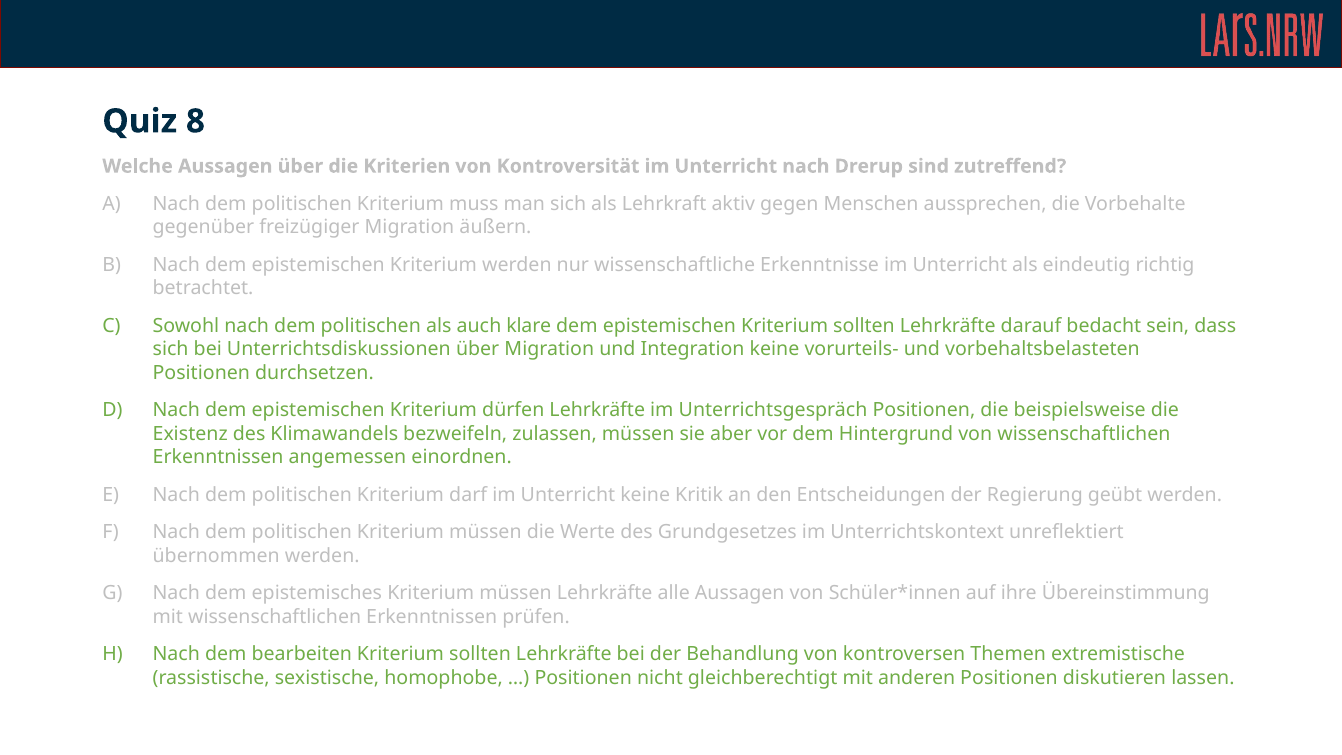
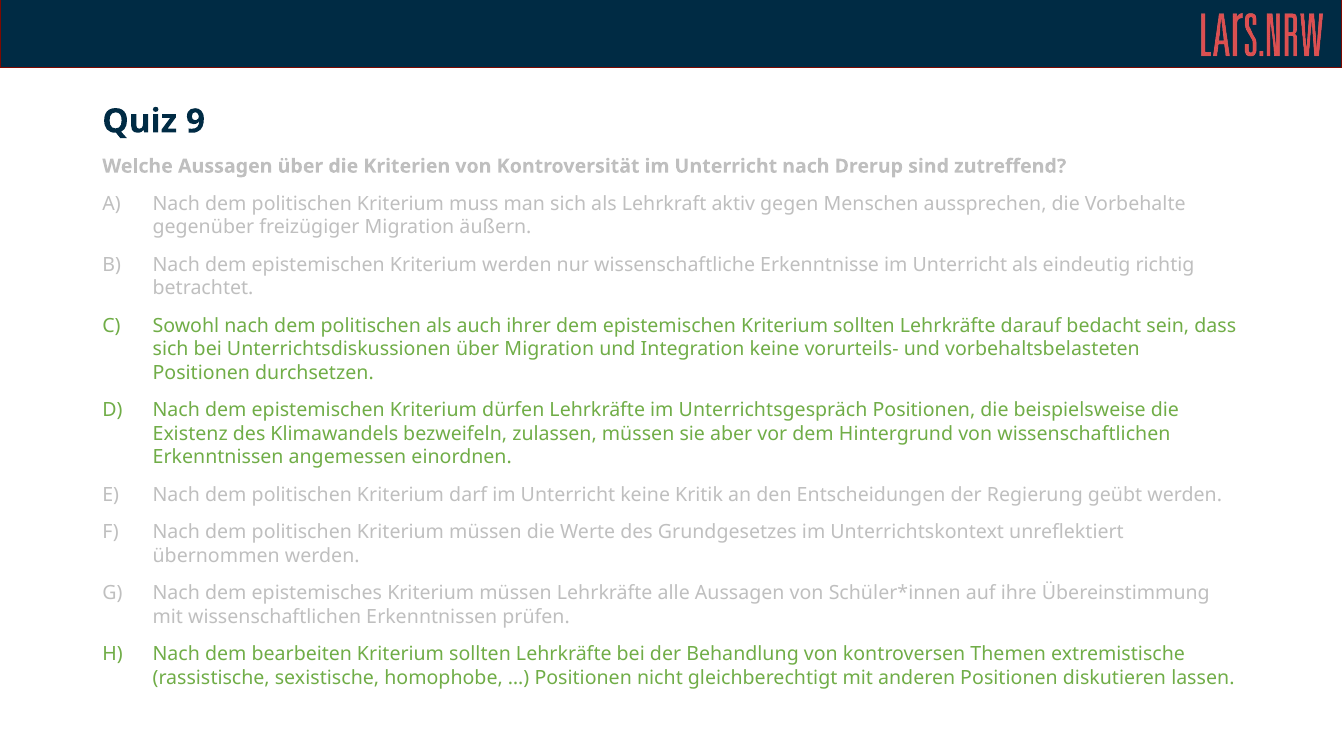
8: 8 -> 9 (195, 121)
klare: klare -> ihrer (529, 326)
